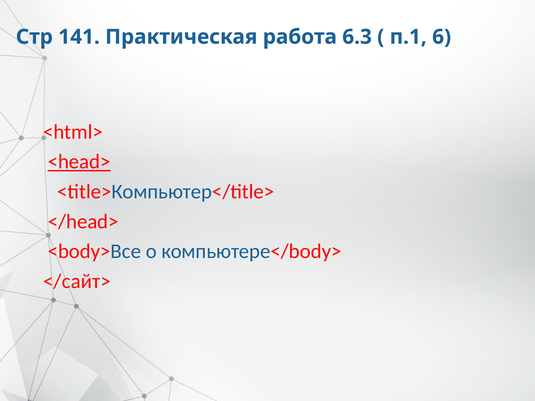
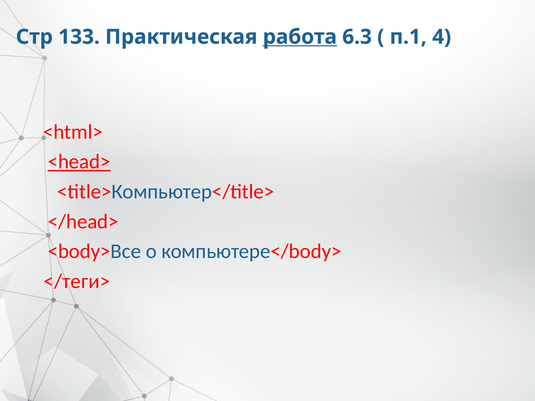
141: 141 -> 133 (79, 37)
работа underline: none -> present (300, 37)
6: 6 -> 4 (442, 37)
</сайт>: </сайт> -> </теги> (77, 282)
